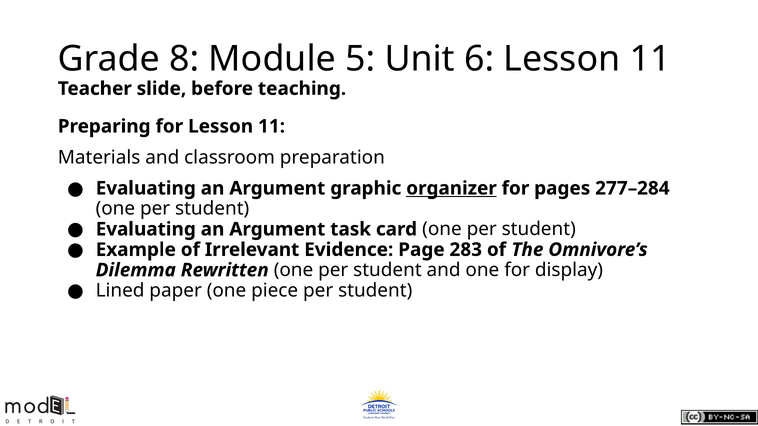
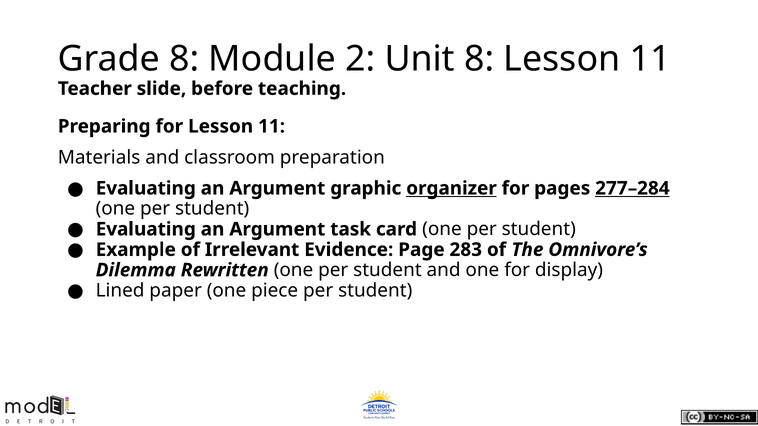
5: 5 -> 2 (360, 59)
Unit 6: 6 -> 8 (479, 59)
277–284 underline: none -> present (632, 188)
